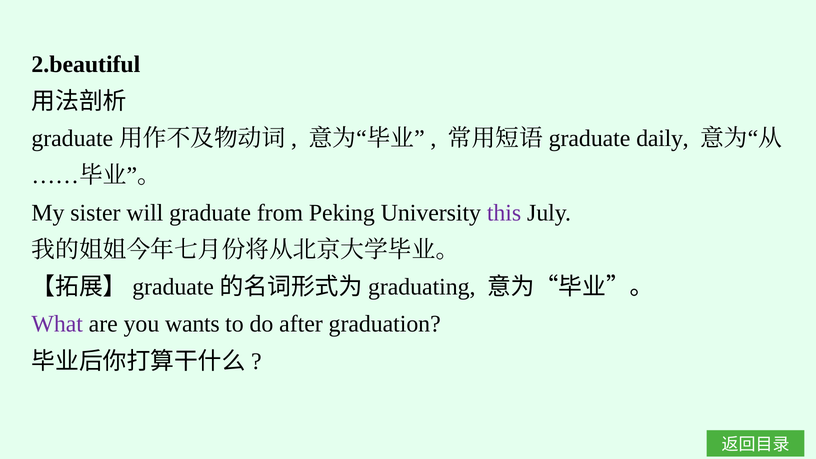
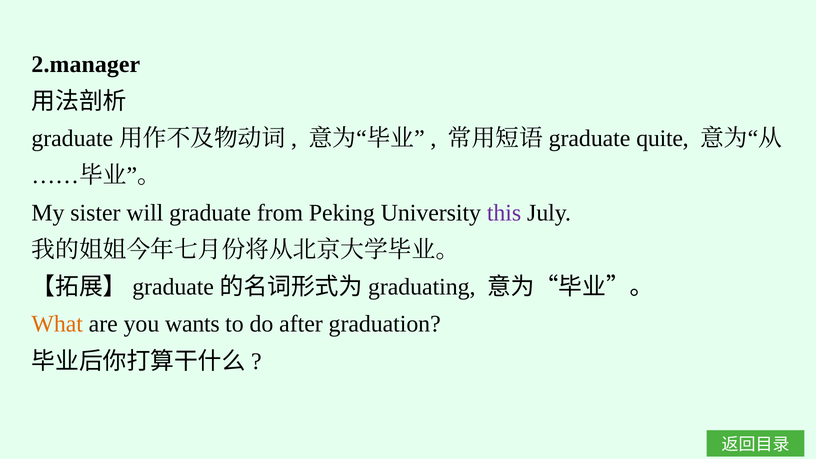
2.beautiful: 2.beautiful -> 2.manager (86, 64)
daily: daily -> quite (662, 138)
What colour: purple -> orange (57, 324)
